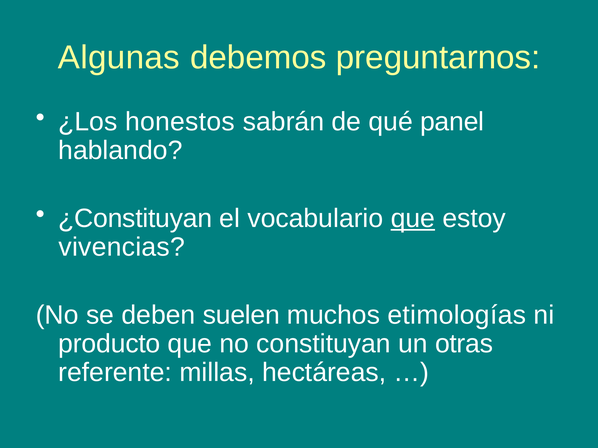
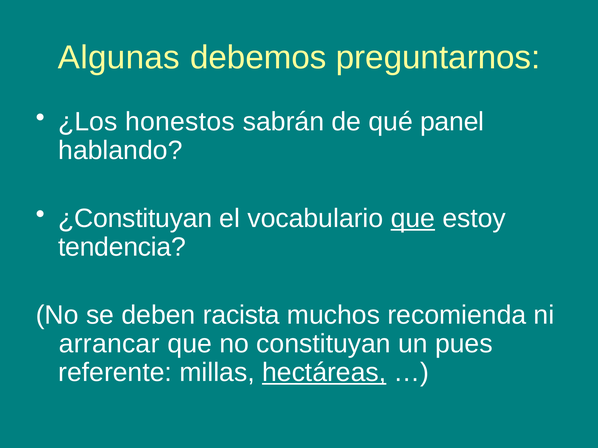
vivencias: vivencias -> tendencia (122, 247)
suelen: suelen -> racista (241, 315)
etimologías: etimologías -> recomienda (457, 315)
producto: producto -> arrancar (109, 344)
otras: otras -> pues (464, 344)
hectáreas underline: none -> present (324, 373)
